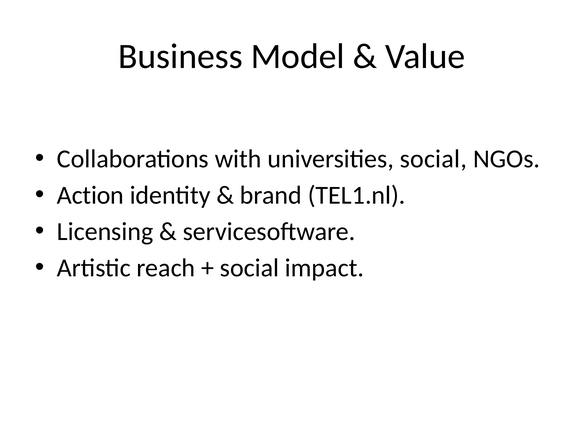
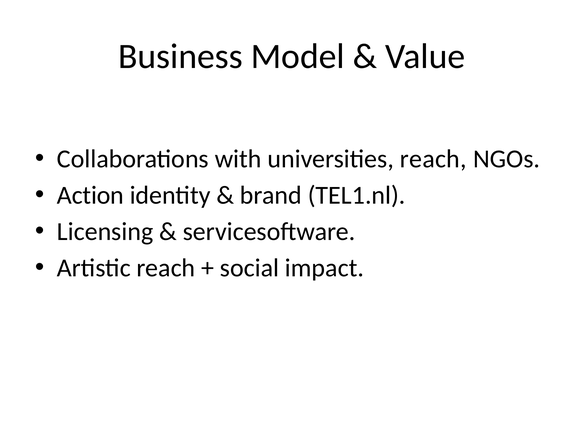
universities social: social -> reach (433, 159)
